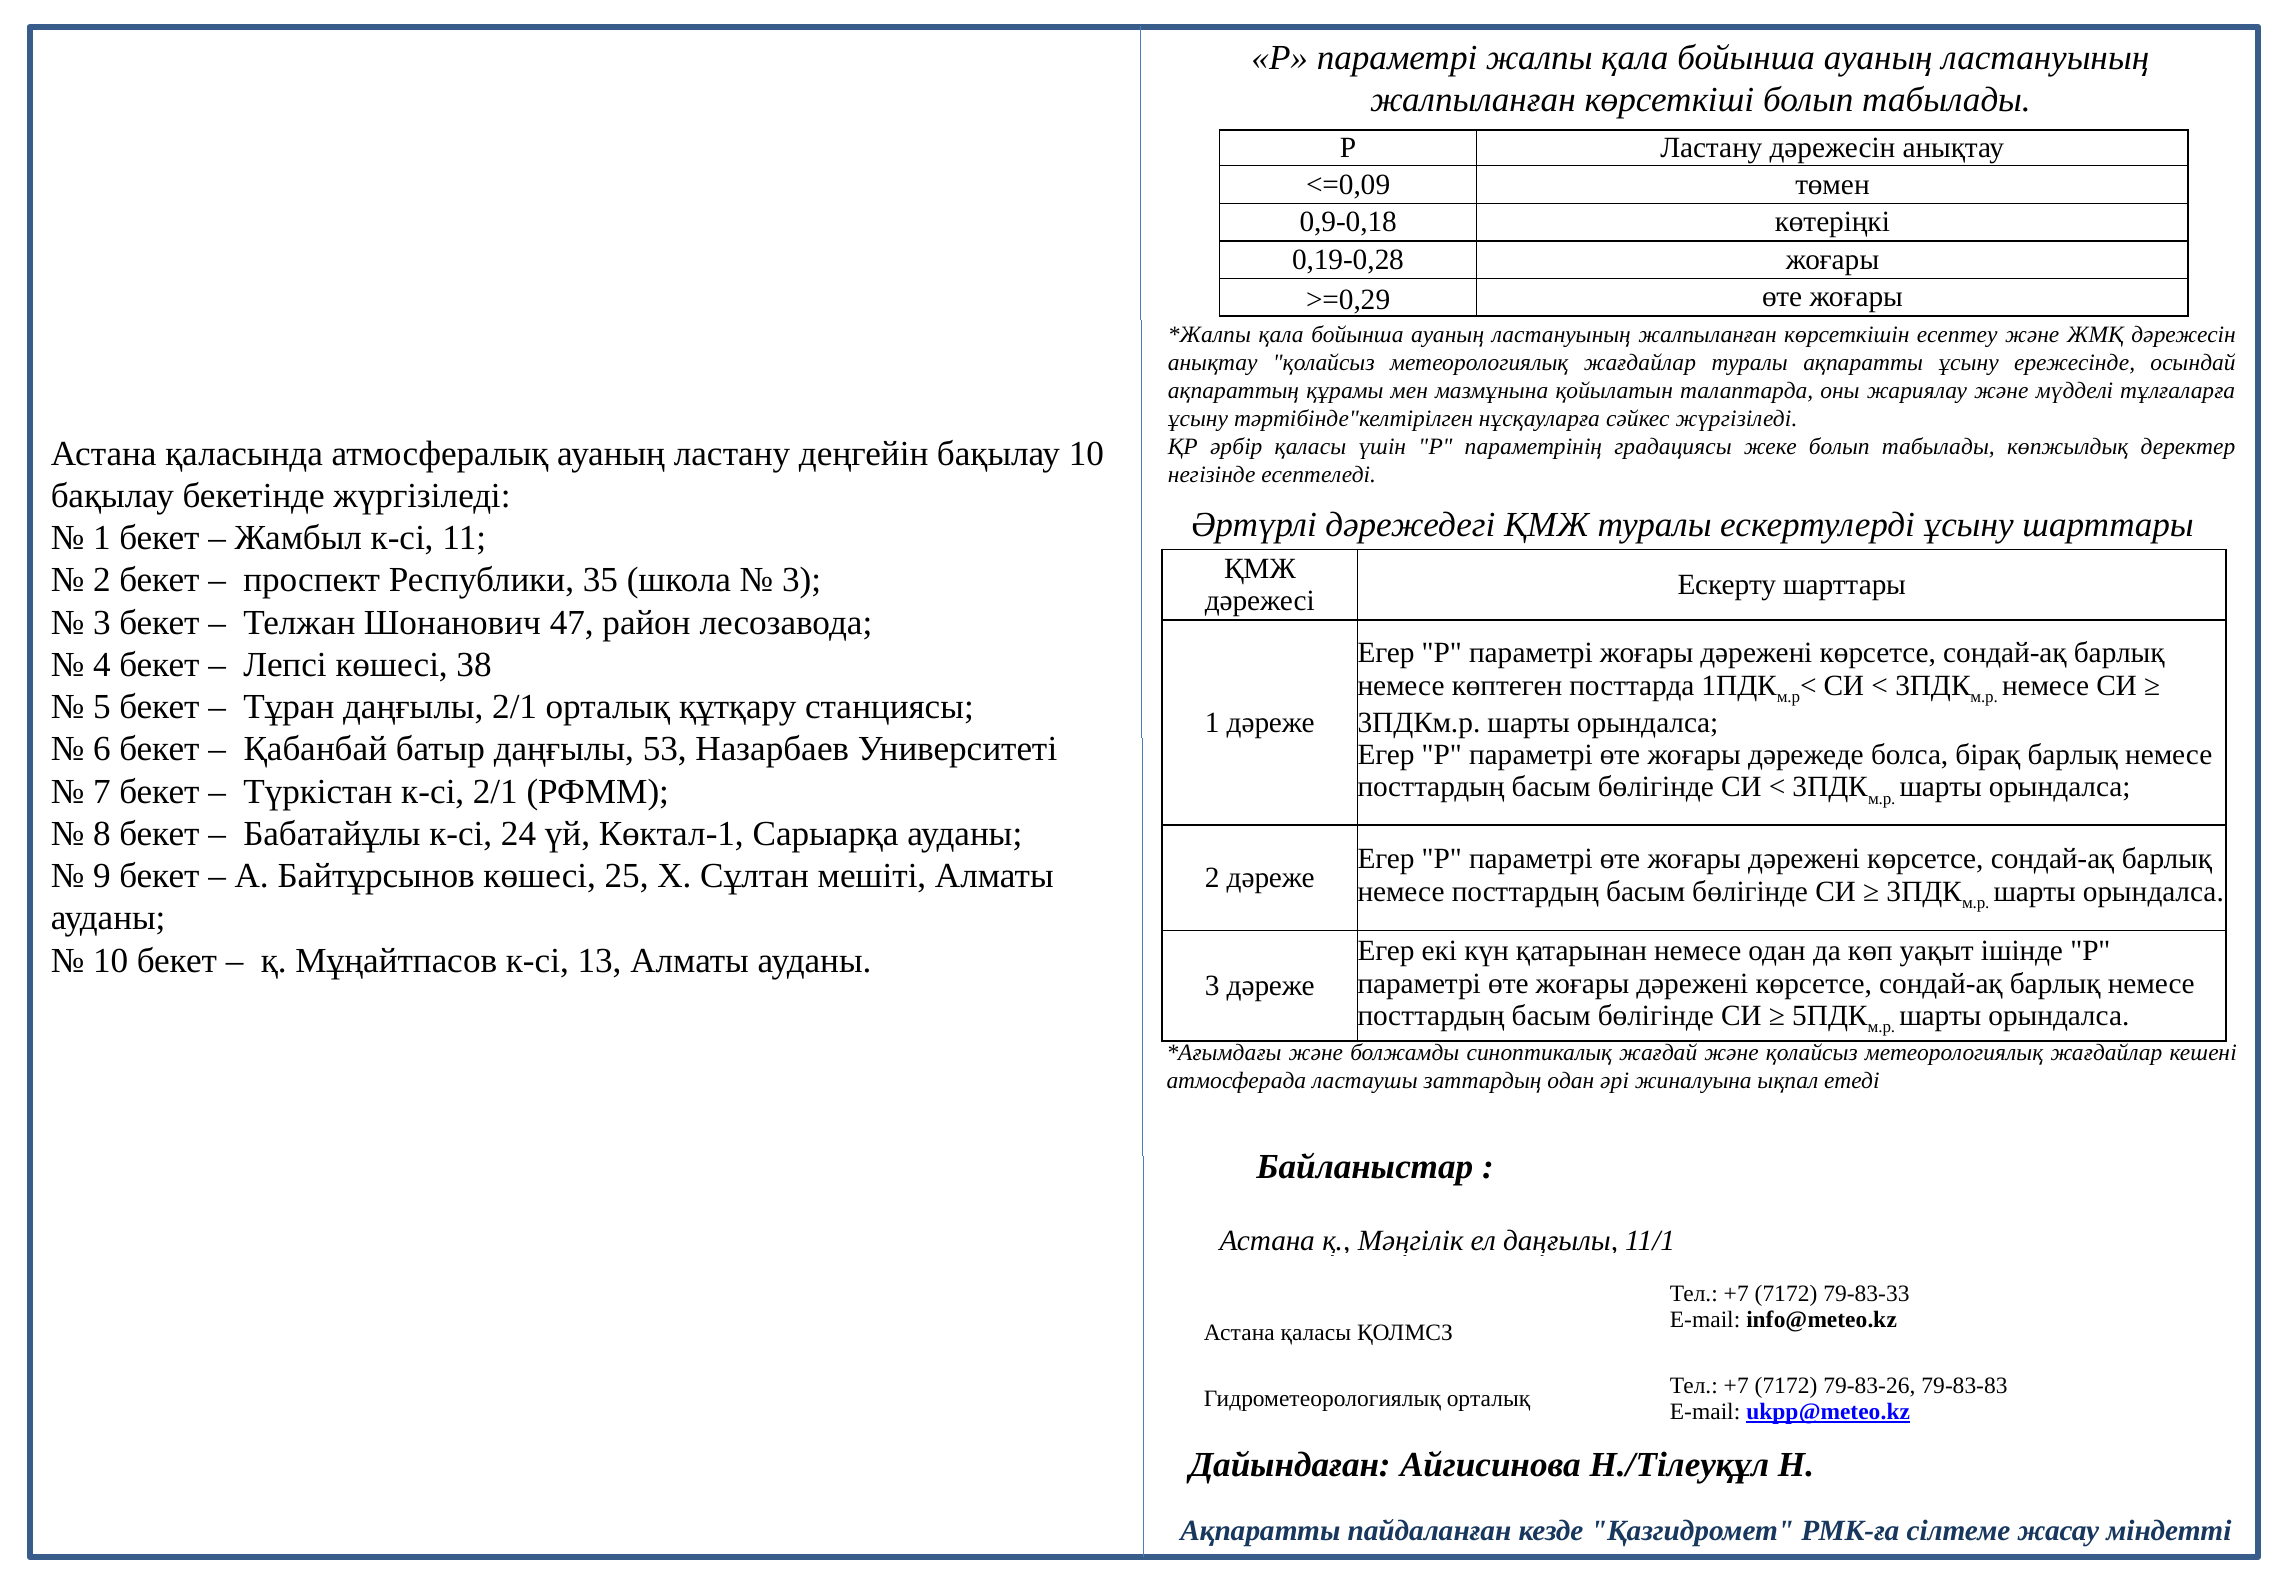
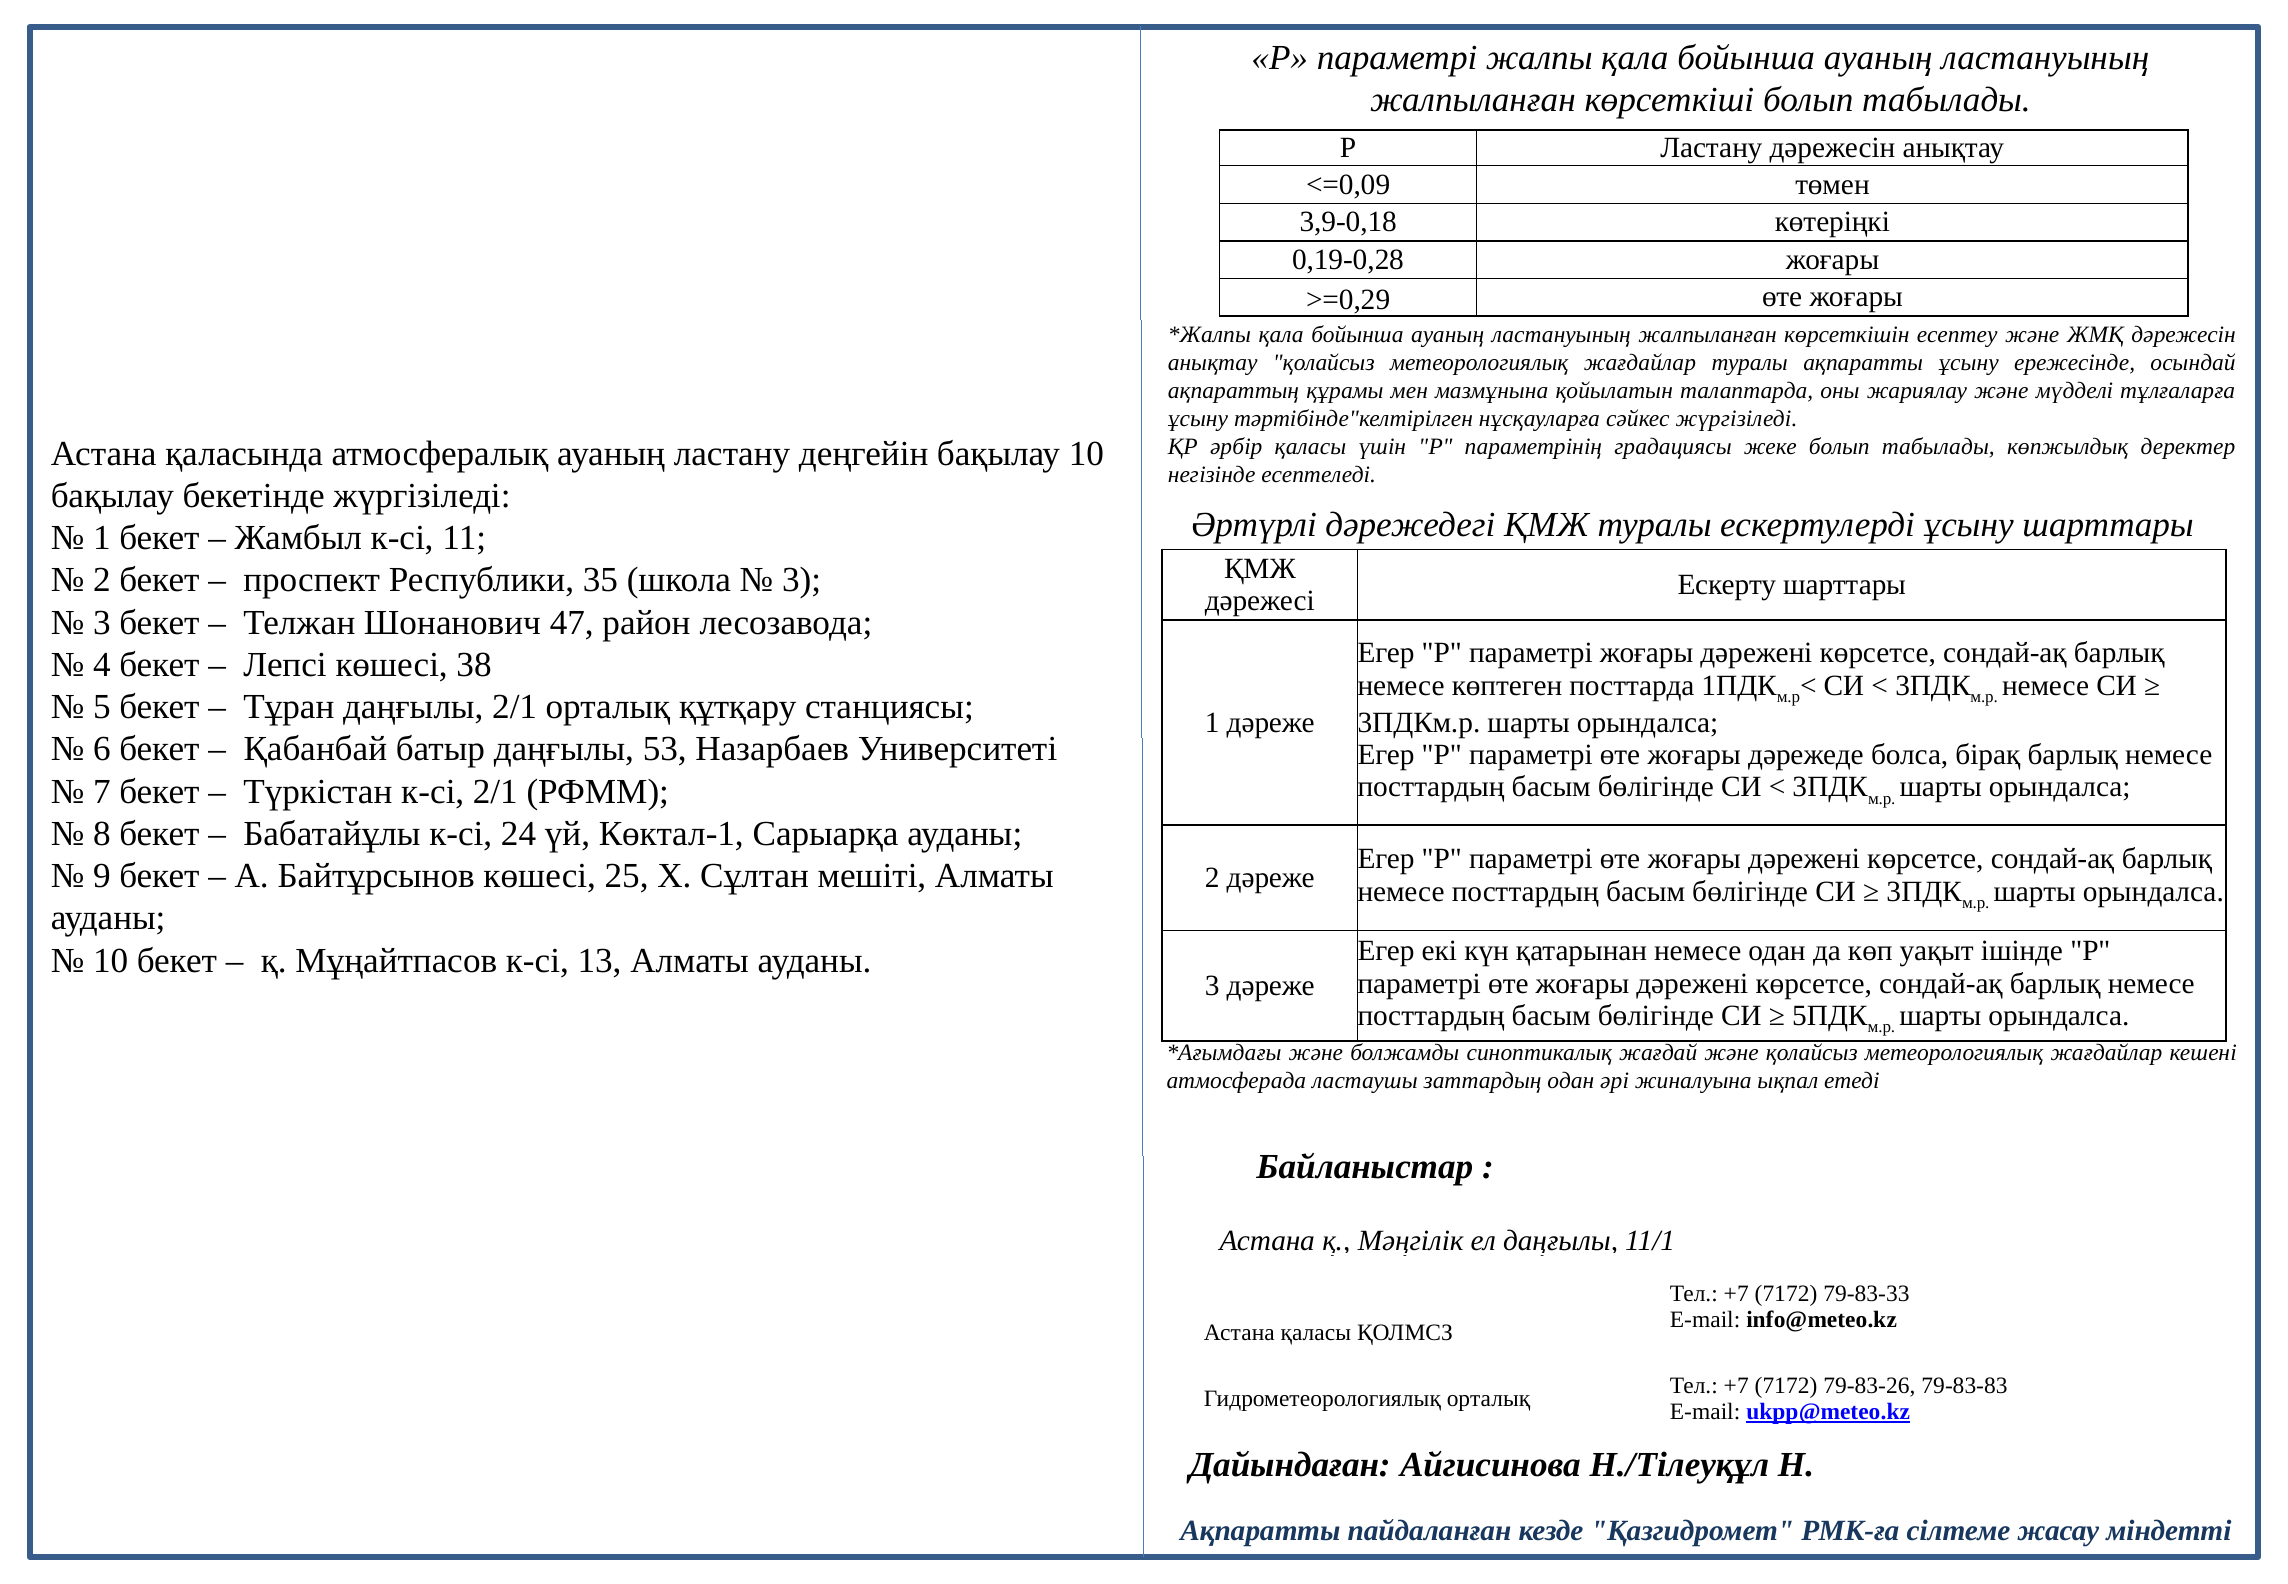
0,9-0,18: 0,9-0,18 -> 3,9-0,18 (1348, 222)
